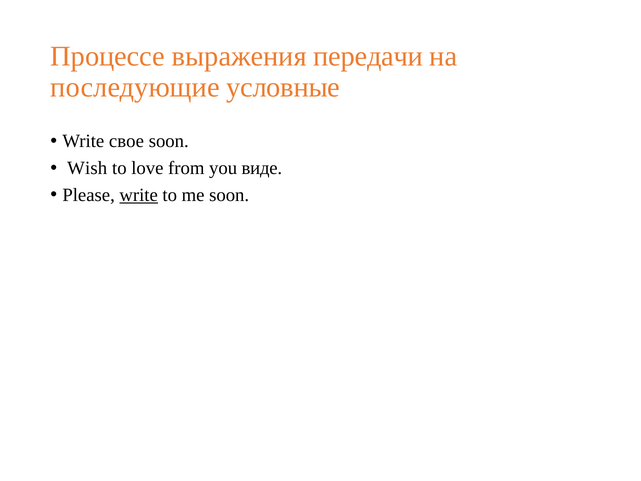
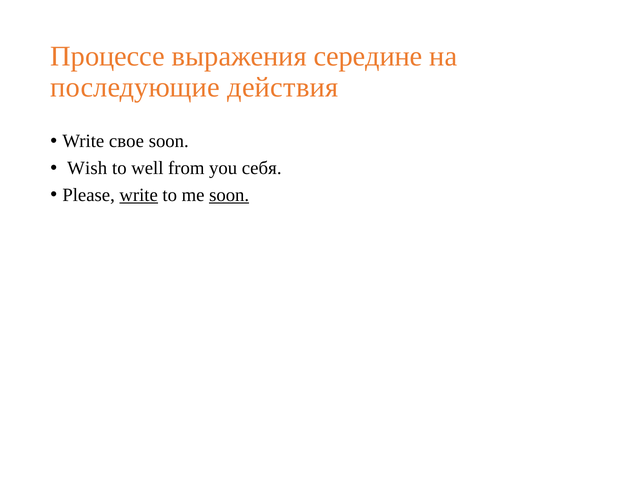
передачи: передачи -> середине (368, 56)
условные: условные -> действия (283, 87)
love: love -> well (147, 168)
виде: виде -> себя (262, 168)
soon underline: none -> present (229, 195)
